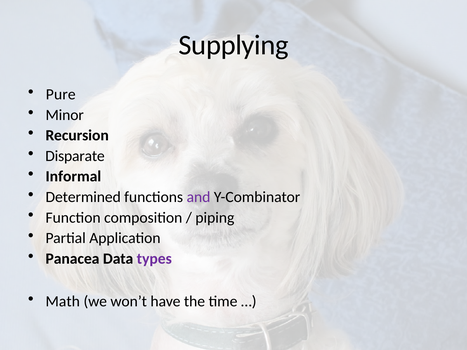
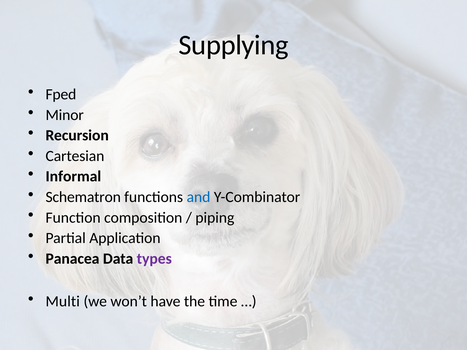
Pure: Pure -> Fped (61, 94)
Disparate: Disparate -> Cartesian (75, 156)
Determined: Determined -> Schematron (83, 197)
and colour: purple -> blue (198, 197)
Math: Math -> Multi (63, 302)
